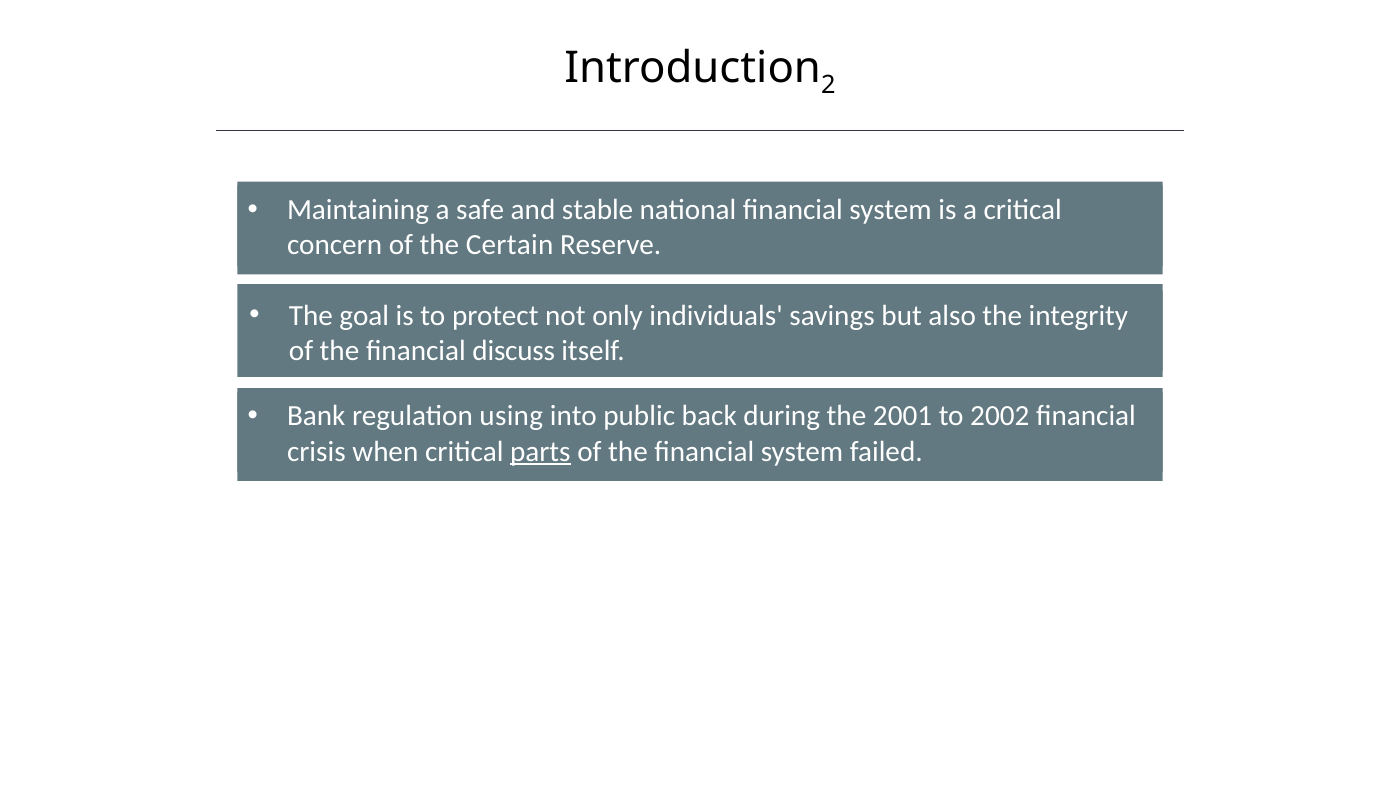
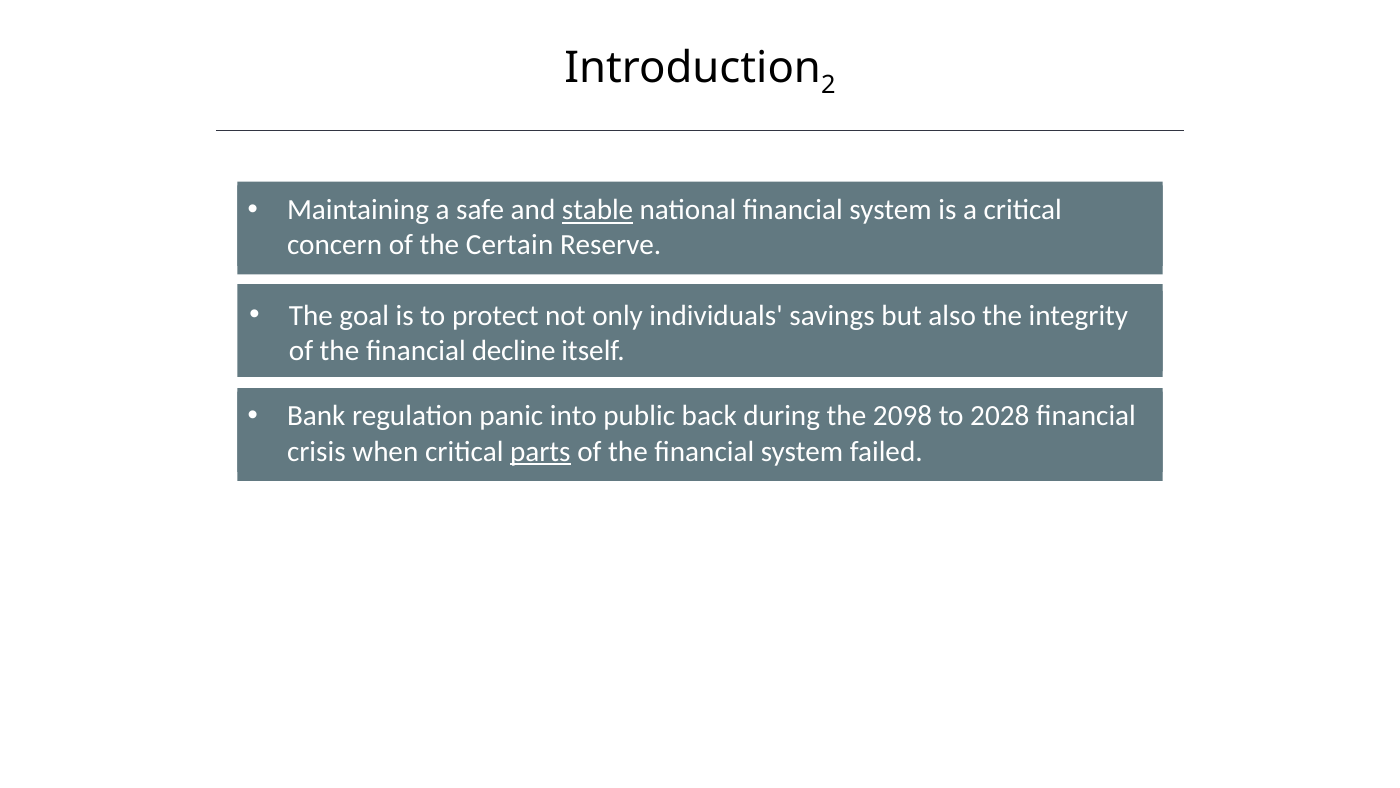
stable underline: none -> present (598, 210)
discuss: discuss -> decline (514, 350)
using: using -> panic (511, 416)
2001: 2001 -> 2098 (903, 416)
2002: 2002 -> 2028 (1000, 416)
